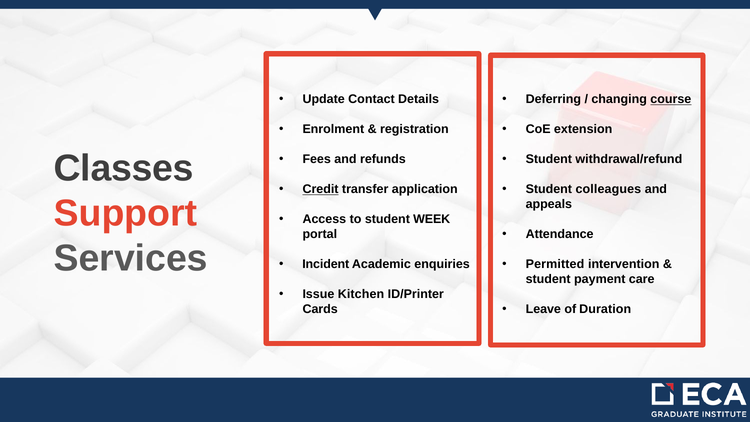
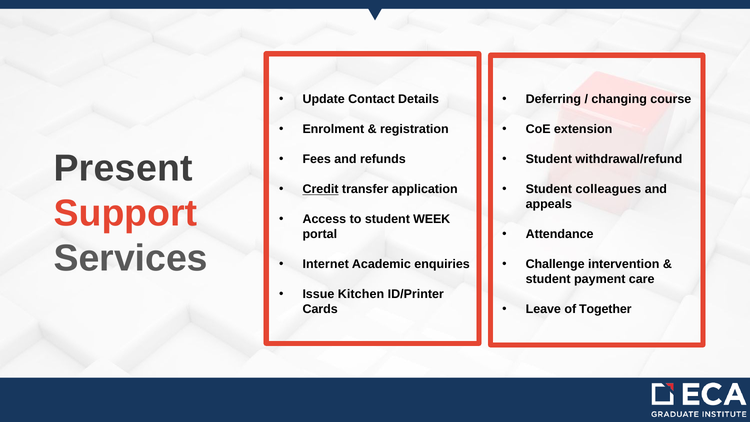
course underline: present -> none (671, 99)
Classes: Classes -> Present (123, 168)
Incident: Incident -> Internet (326, 264)
Permitted: Permitted -> Challenge (555, 264)
Duration: Duration -> Together (605, 309)
